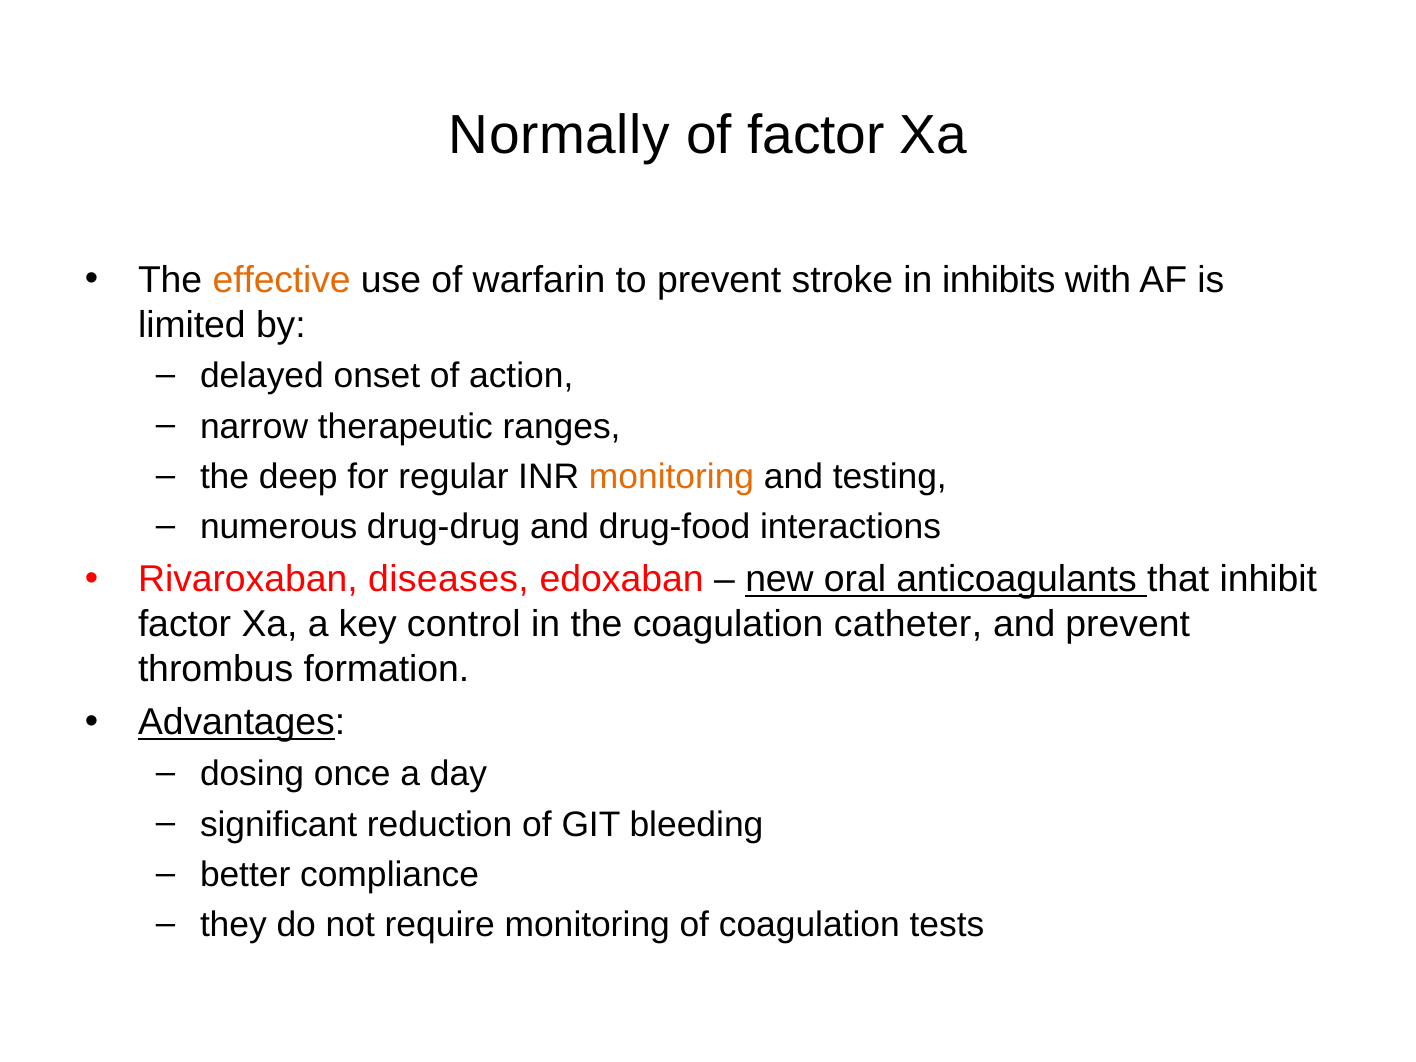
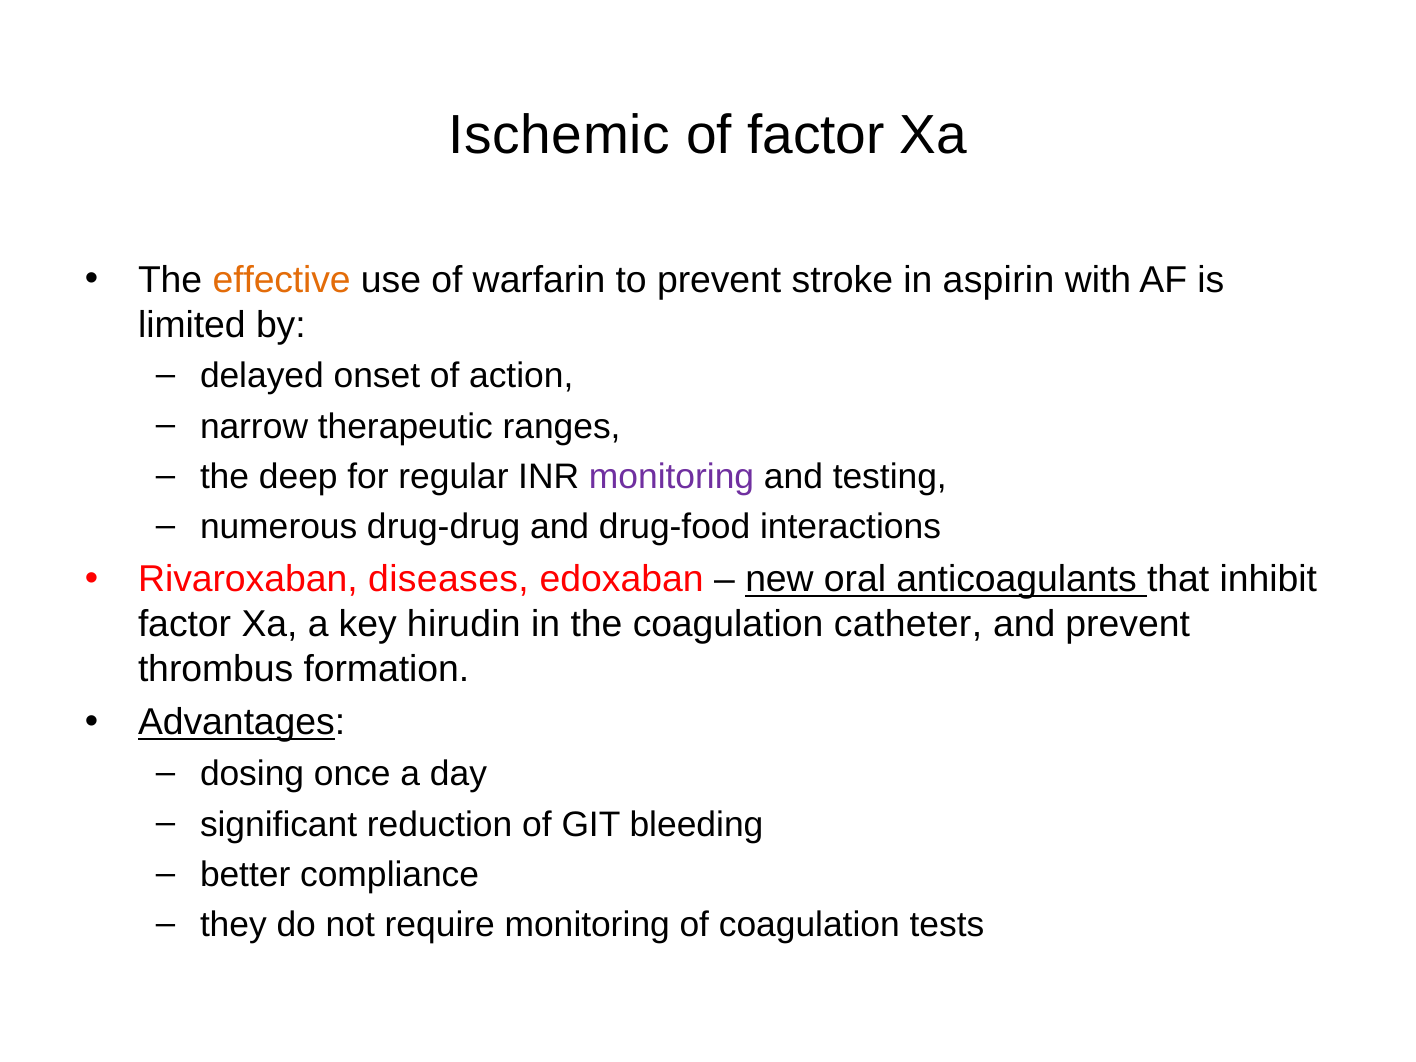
Normally: Normally -> Ischemic (559, 135)
inhibits: inhibits -> aspirin (999, 280)
monitoring colour: orange -> purple (672, 477)
control: control -> hirudin (464, 624)
